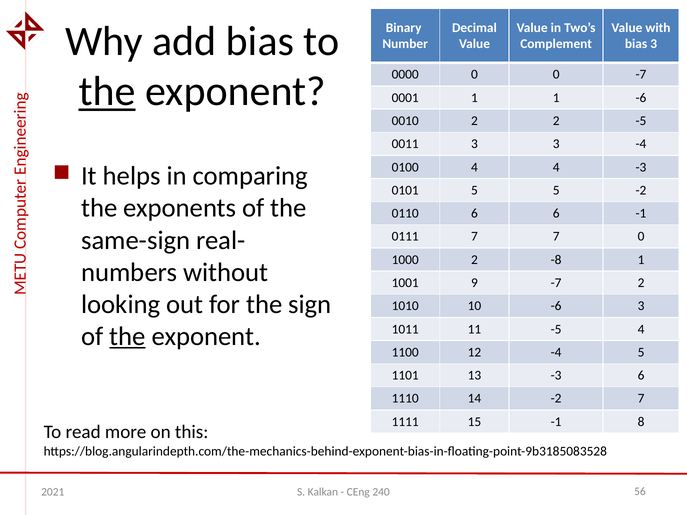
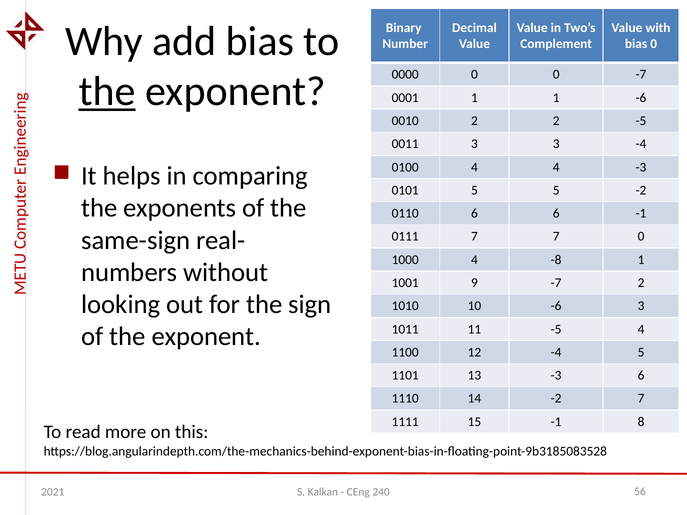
bias 3: 3 -> 0 (654, 44)
1000 2: 2 -> 4 (474, 260)
the underline: present -> none (127, 337)
